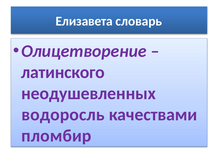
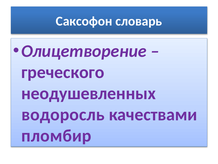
Елизавета: Елизавета -> Саксофон (84, 21)
латинского: латинского -> греческого (63, 72)
